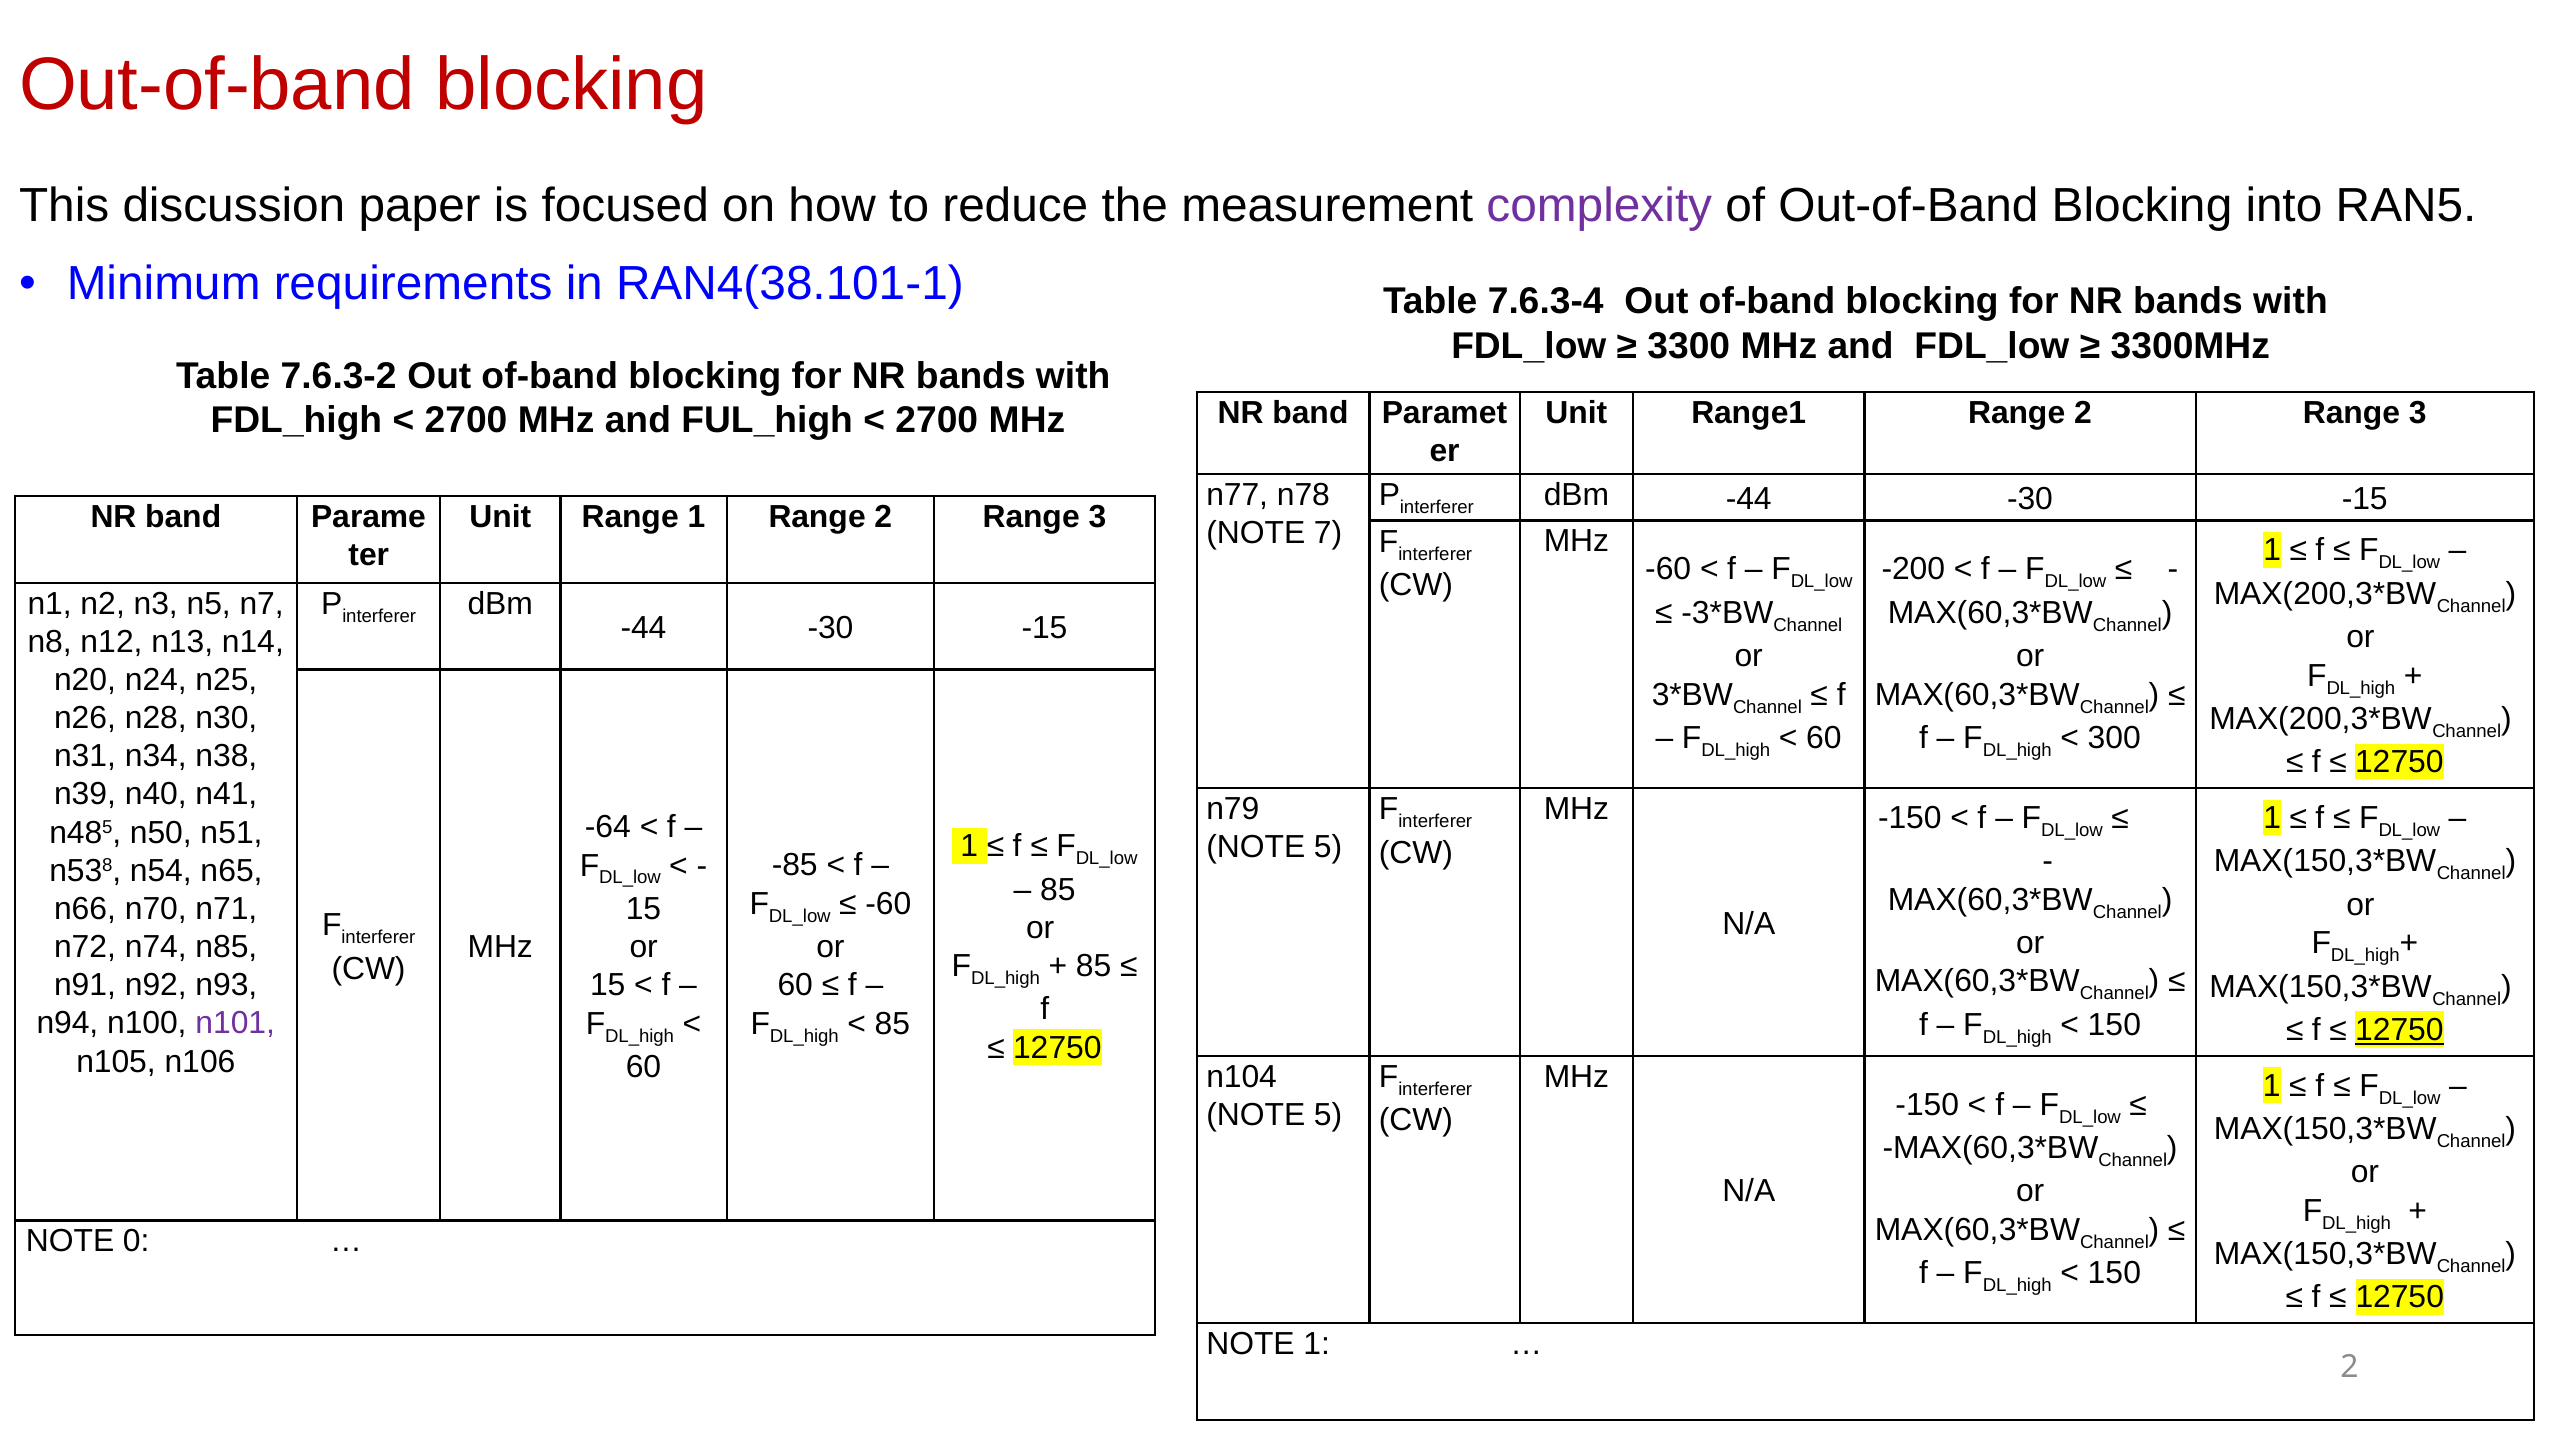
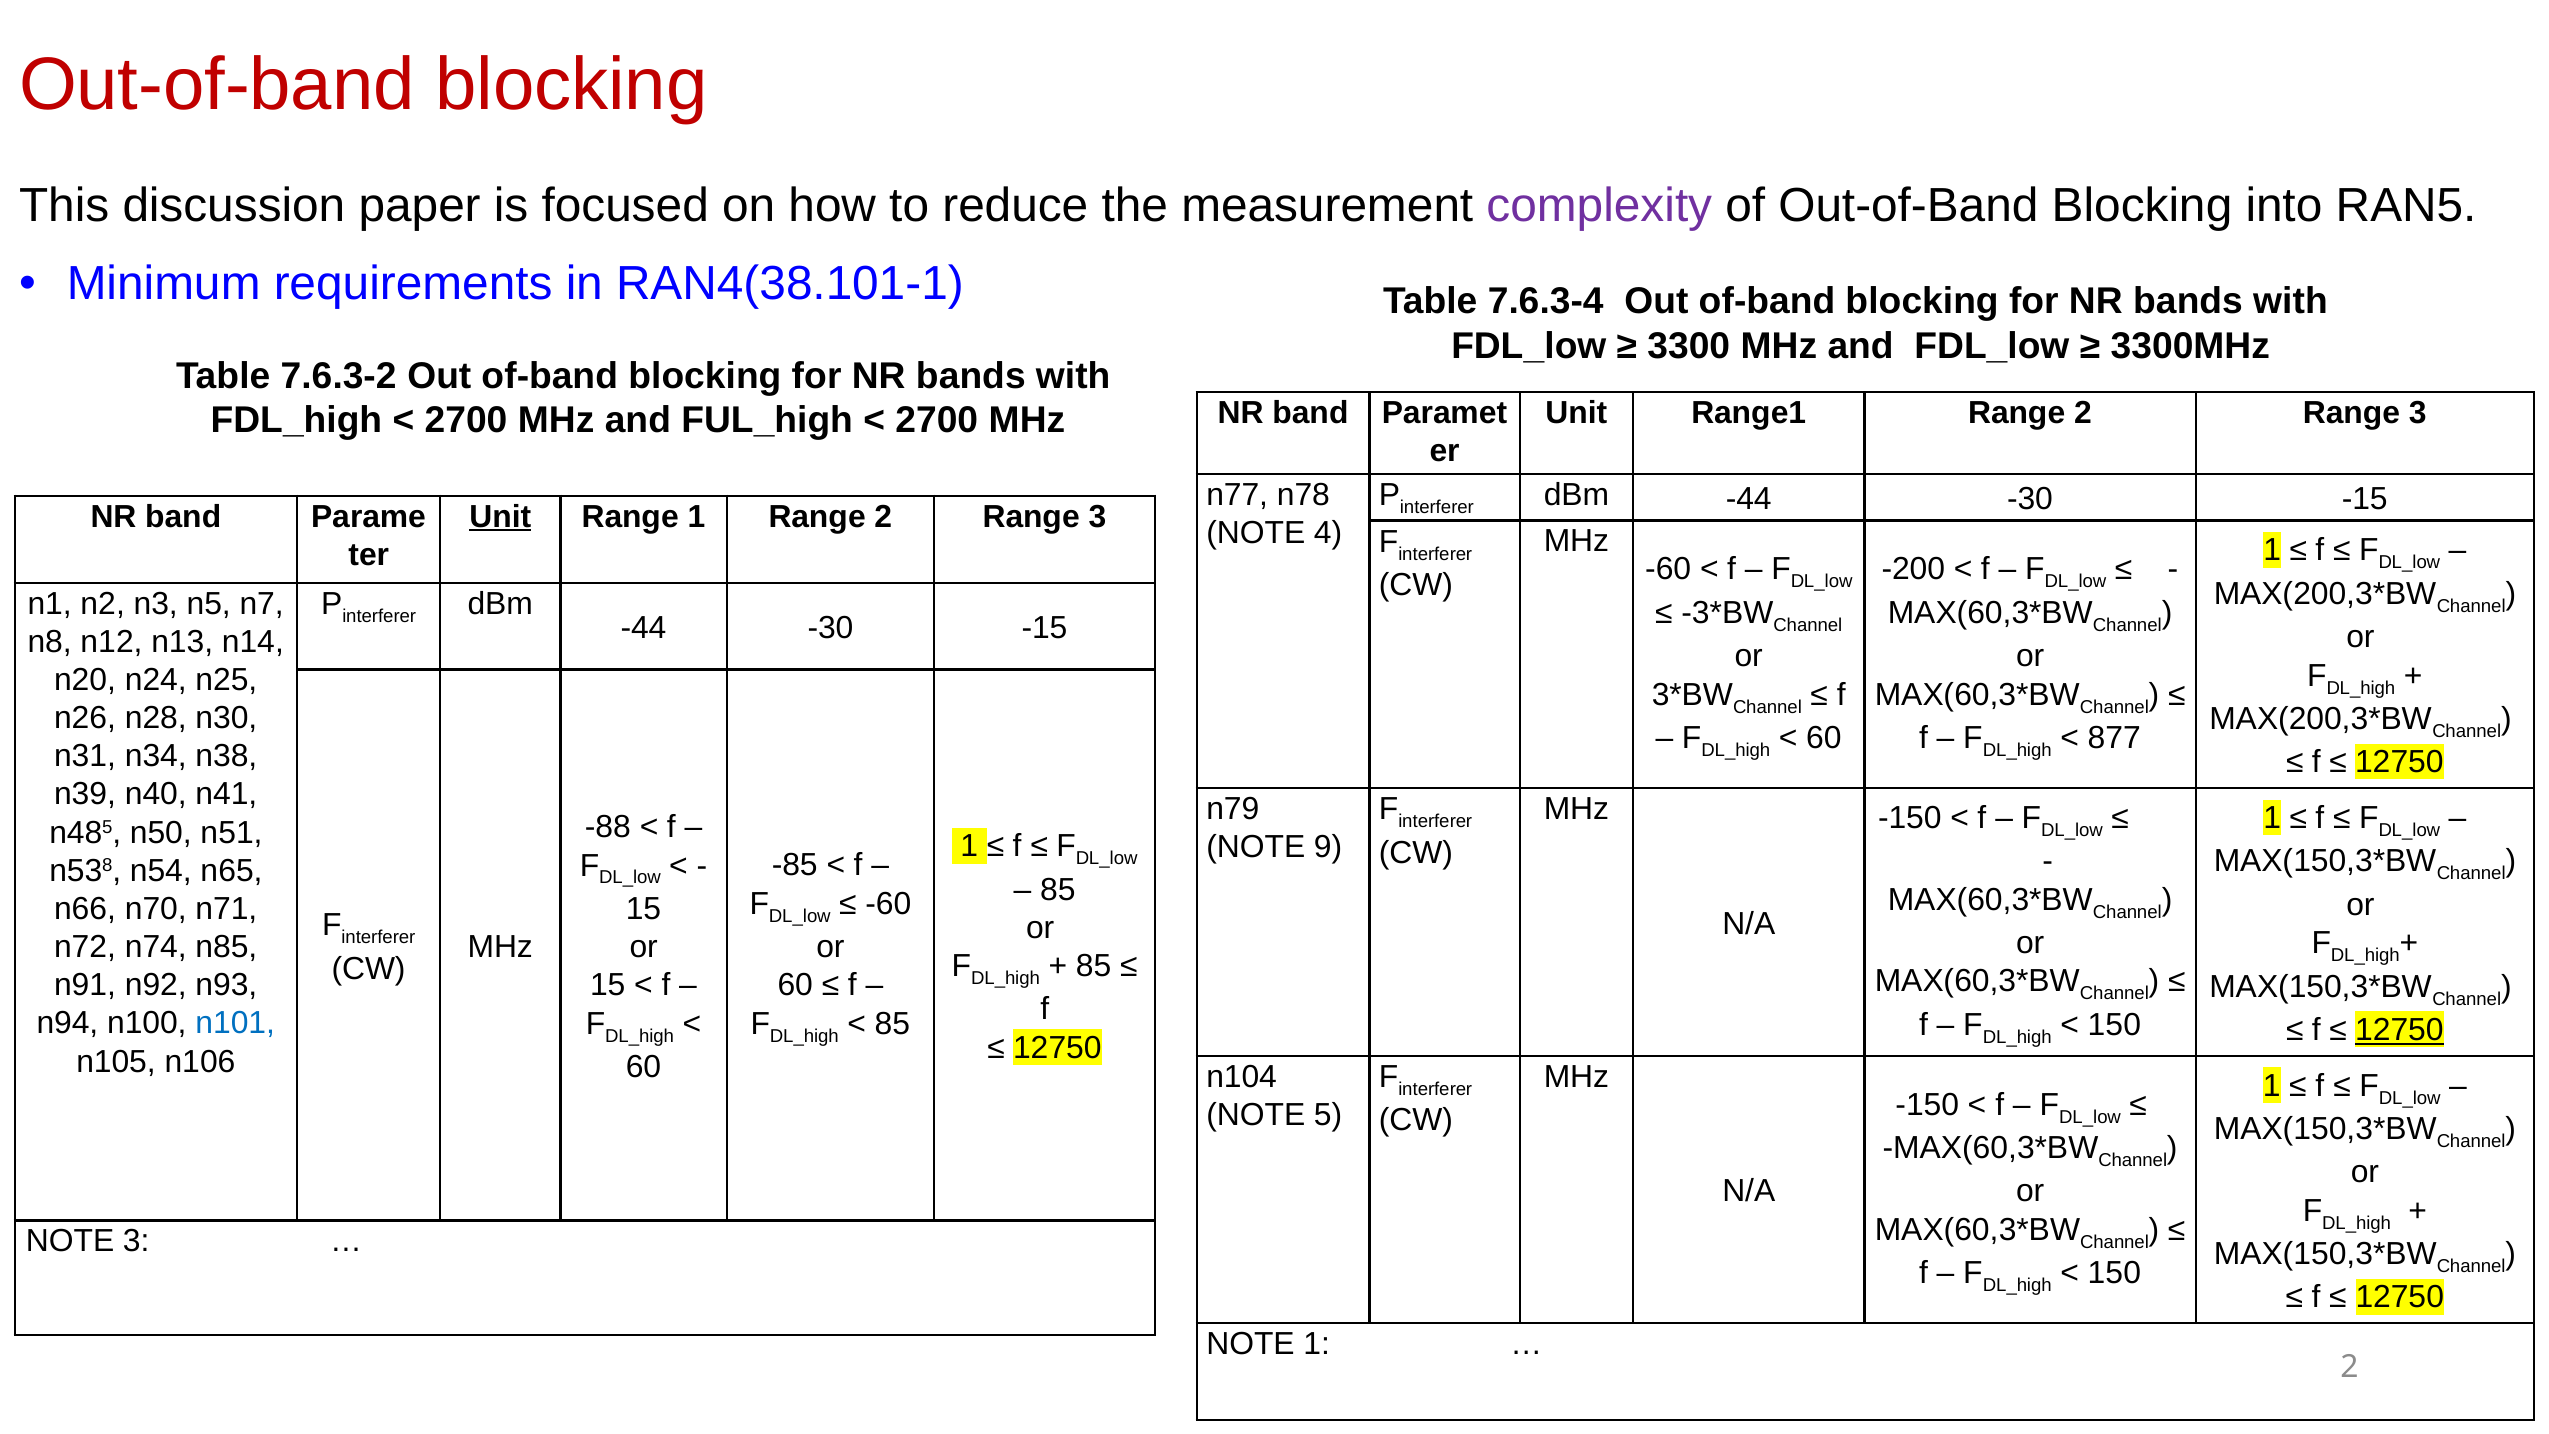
Unit underline: none -> present (500, 517)
7: 7 -> 4 (1328, 533)
300: 300 -> 877 (2114, 738)
-64: -64 -> -88 (608, 827)
5: 5 -> 9 (1328, 847)
n101 colour: purple -> blue (235, 1023)
NOTE 0: 0 -> 3 (136, 1241)
